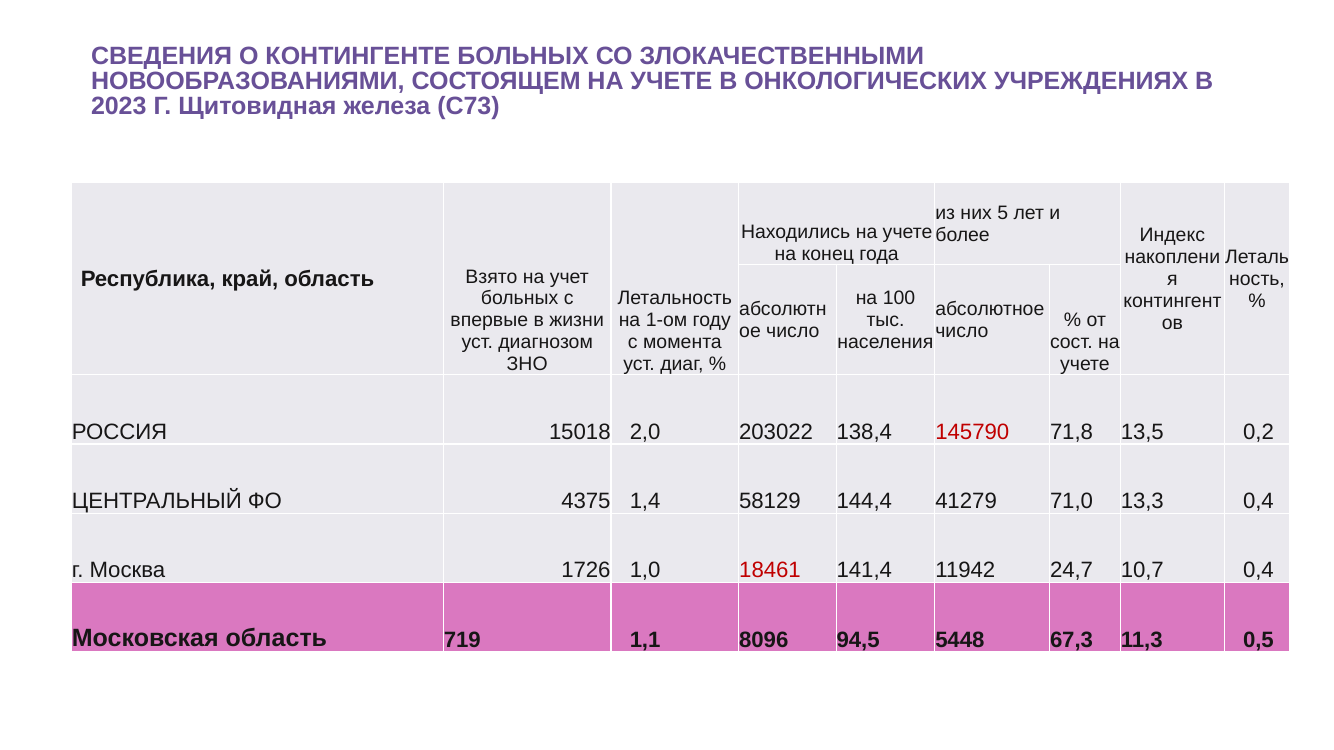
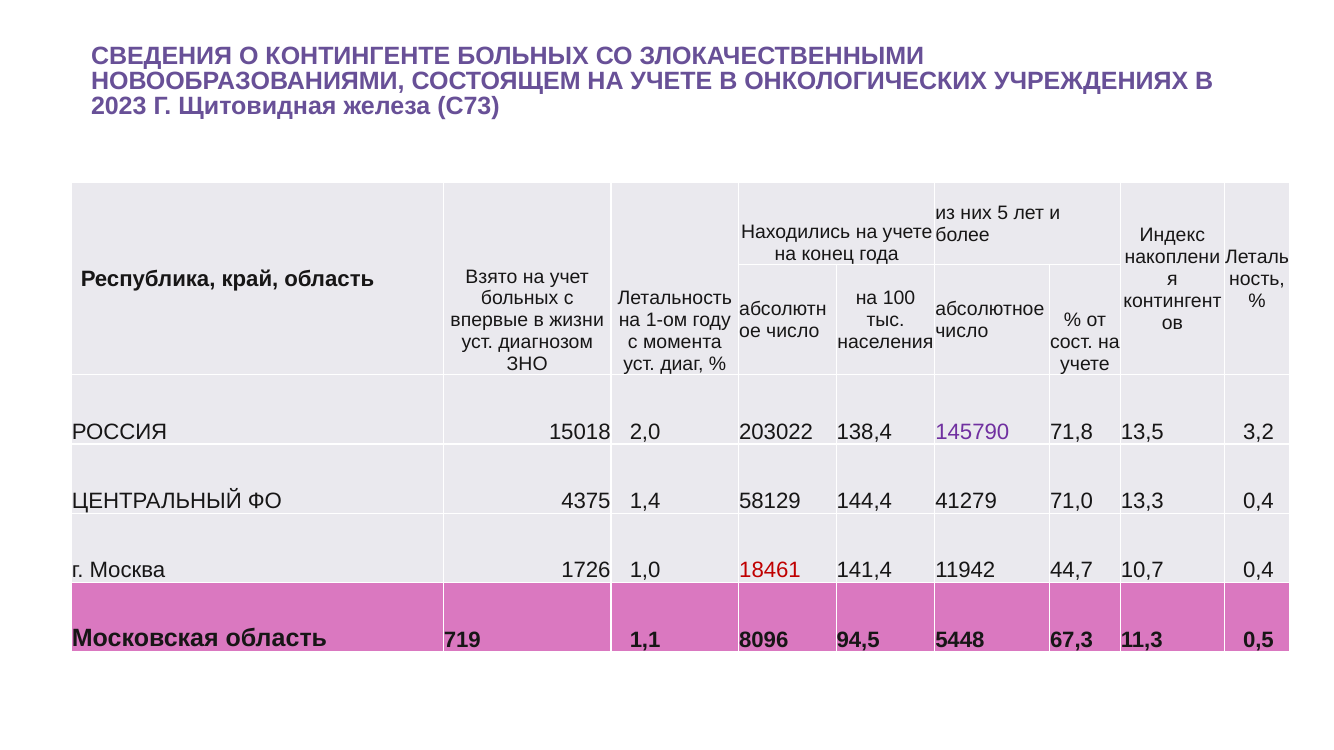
145790 colour: red -> purple (972, 432)
0,2: 0,2 -> 3,2 (1258, 432)
24,7: 24,7 -> 44,7 (1072, 571)
